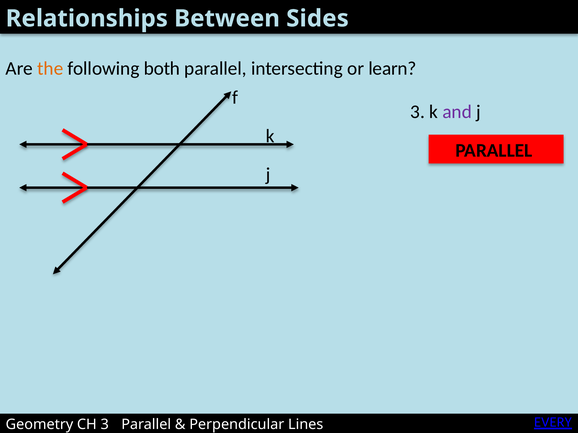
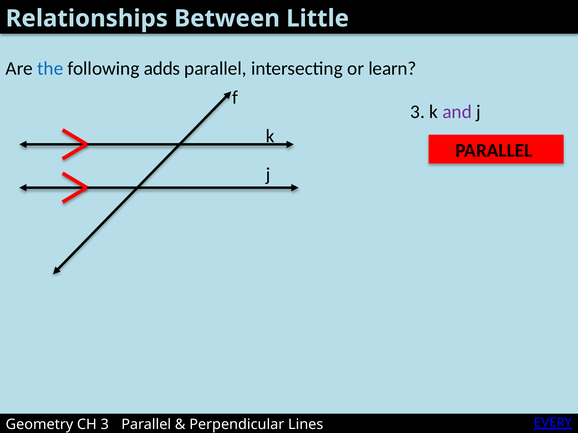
Sides: Sides -> Little (318, 19)
the colour: orange -> blue (50, 69)
both: both -> adds (162, 69)
